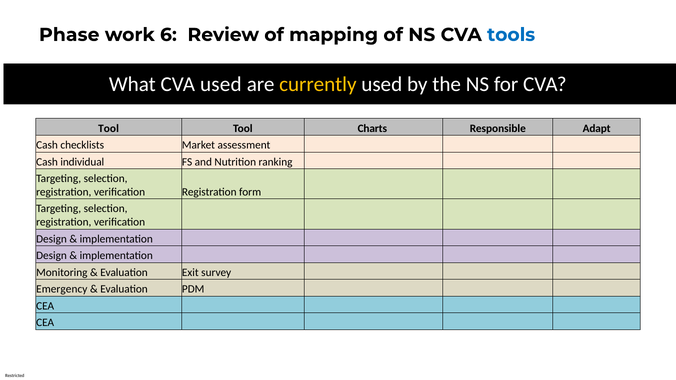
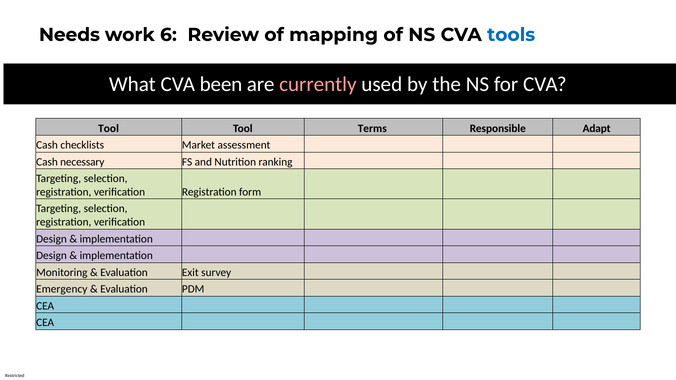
Phase: Phase -> Needs (69, 35)
CVA used: used -> been (221, 84)
currently colour: yellow -> pink (318, 84)
Charts: Charts -> Terms (372, 129)
individual: individual -> necessary (82, 162)
